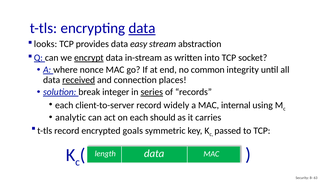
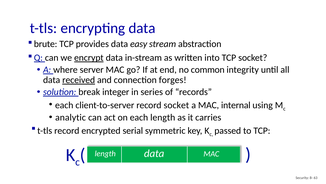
data underline: present -> none (142, 28)
looks: looks -> brute (46, 44)
nonce: nonce -> server (92, 70)
places: places -> forges (173, 80)
series underline: present -> none (152, 92)
record widely: widely -> socket (176, 105)
each should: should -> length (163, 117)
goals: goals -> serial (133, 130)
